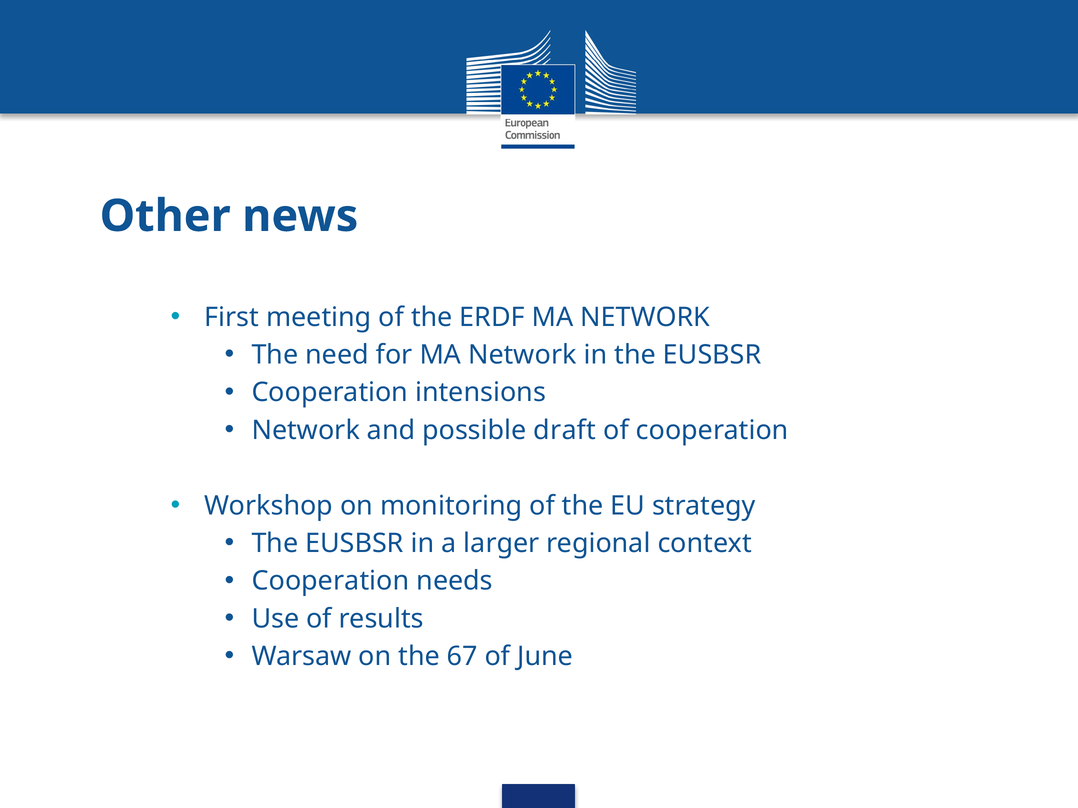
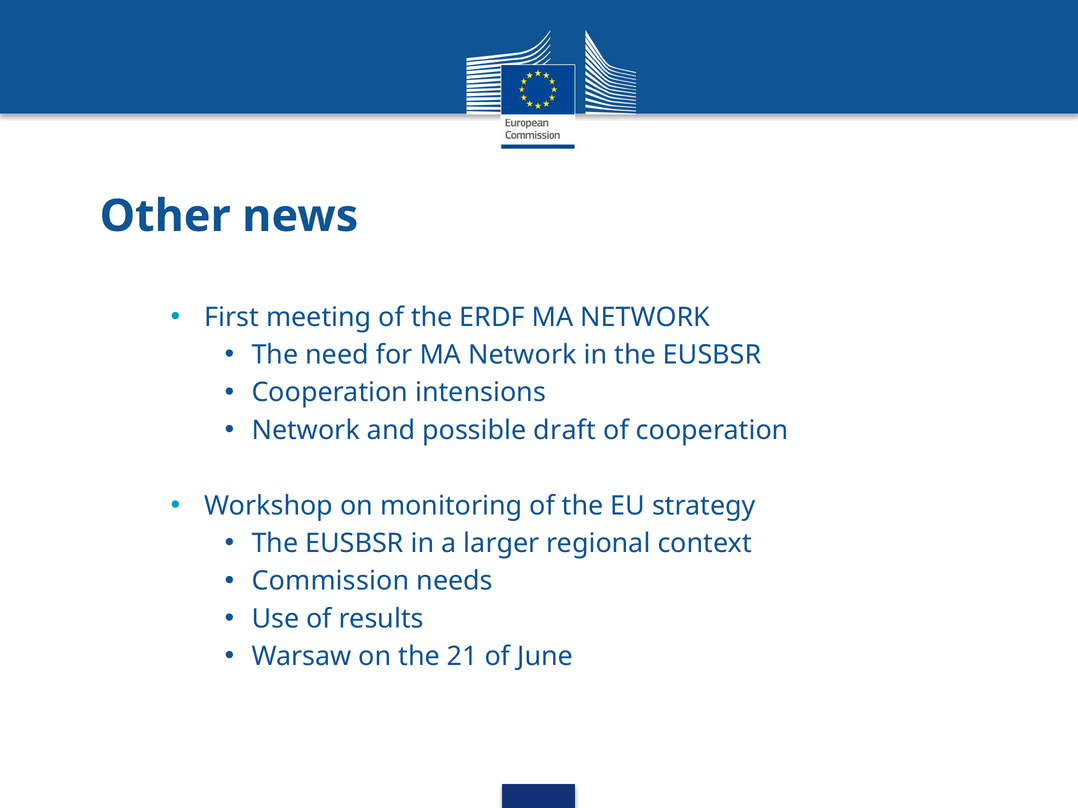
Cooperation: Cooperation -> Commission (330, 581)
67: 67 -> 21 (462, 657)
